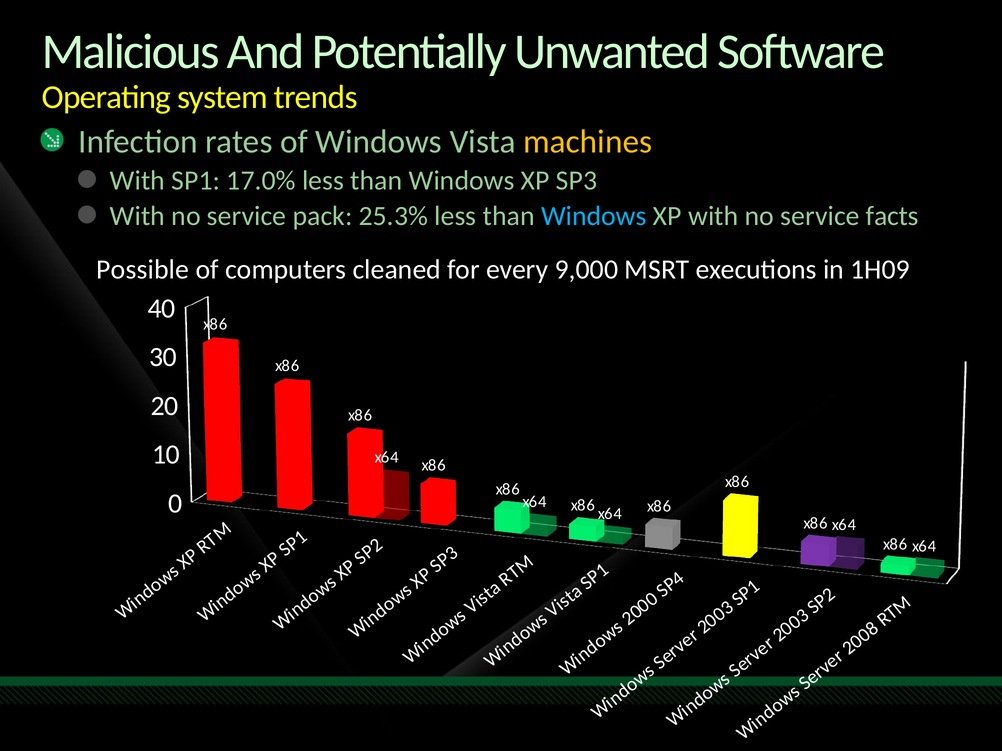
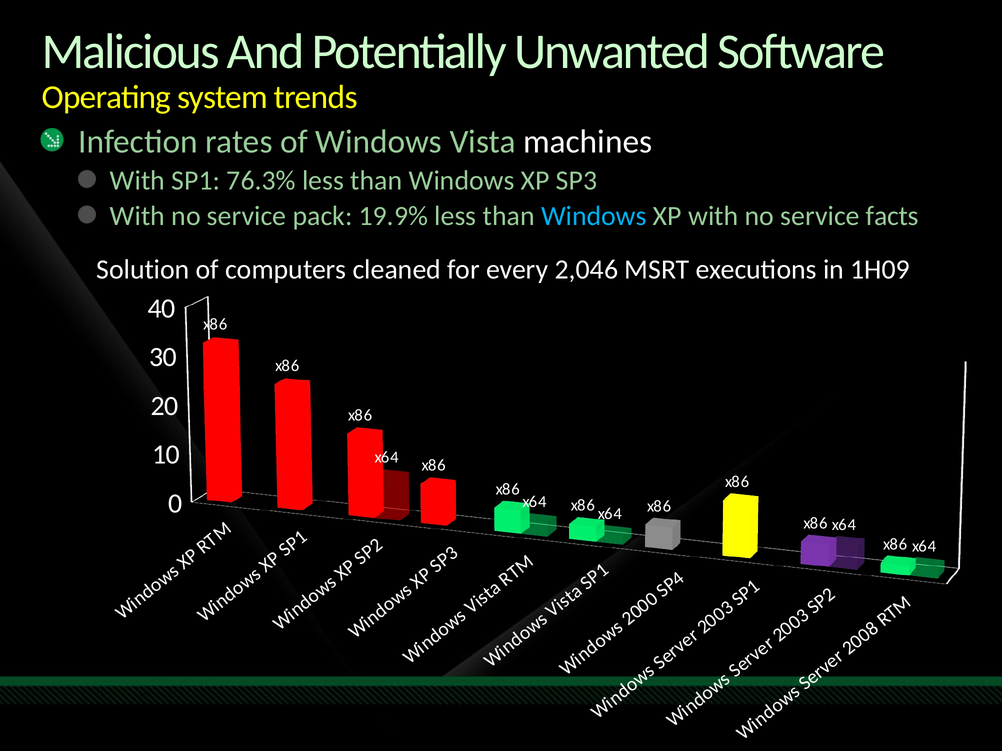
machines colour: yellow -> white (588, 142)
17.0%: 17.0% -> 76.3% (261, 181)
25.3%: 25.3% -> 19.9% (393, 216)
Possible: Possible -> Solution (143, 270)
9,000: 9,000 -> 2,046 (586, 270)
